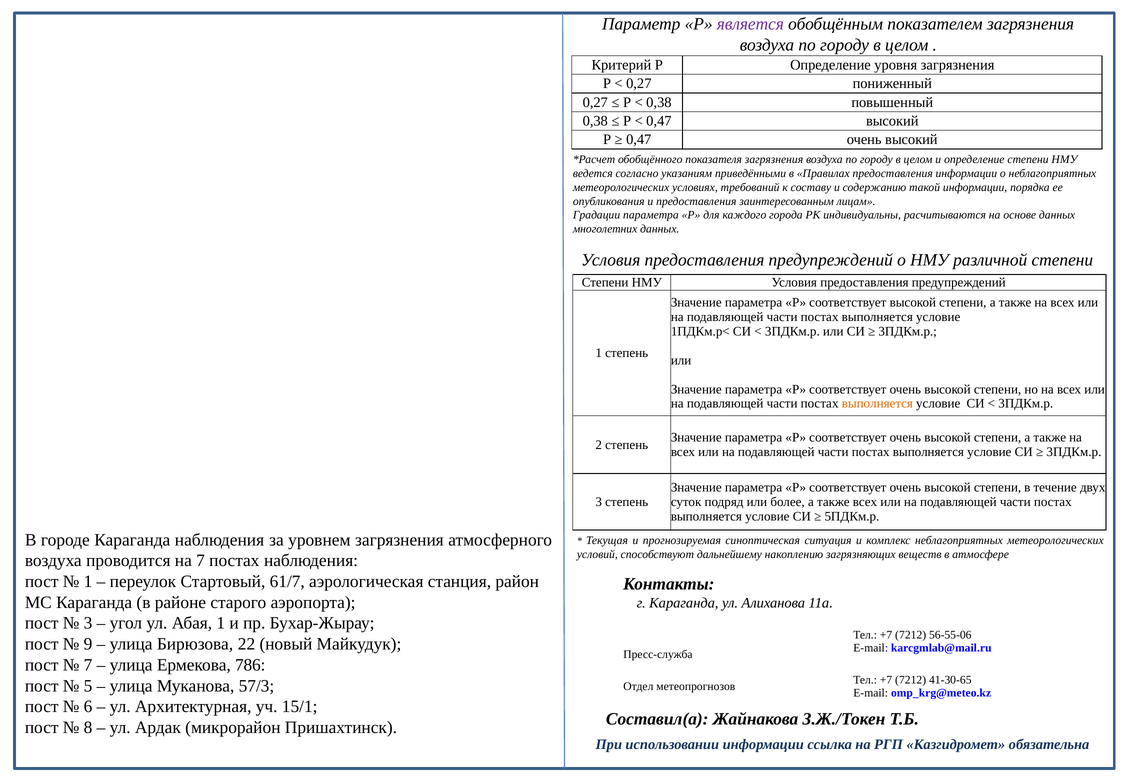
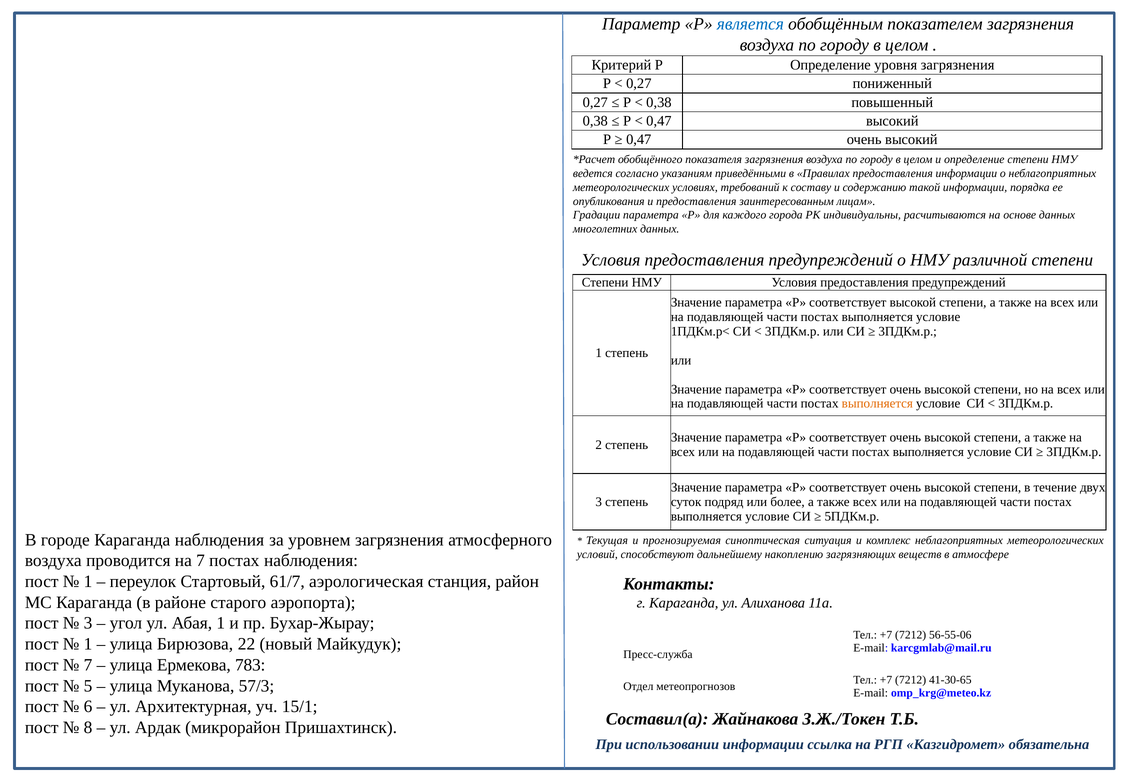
является colour: purple -> blue (750, 24)
9: 9 -> 1 (88, 644)
786: 786 -> 783 (250, 665)
